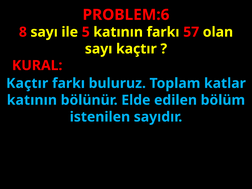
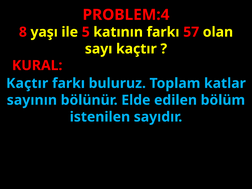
PROBLEM:6: PROBLEM:6 -> PROBLEM:4 (126, 15)
8 sayı: sayı -> yaşı (44, 32)
katının: katının -> sayının (32, 100)
